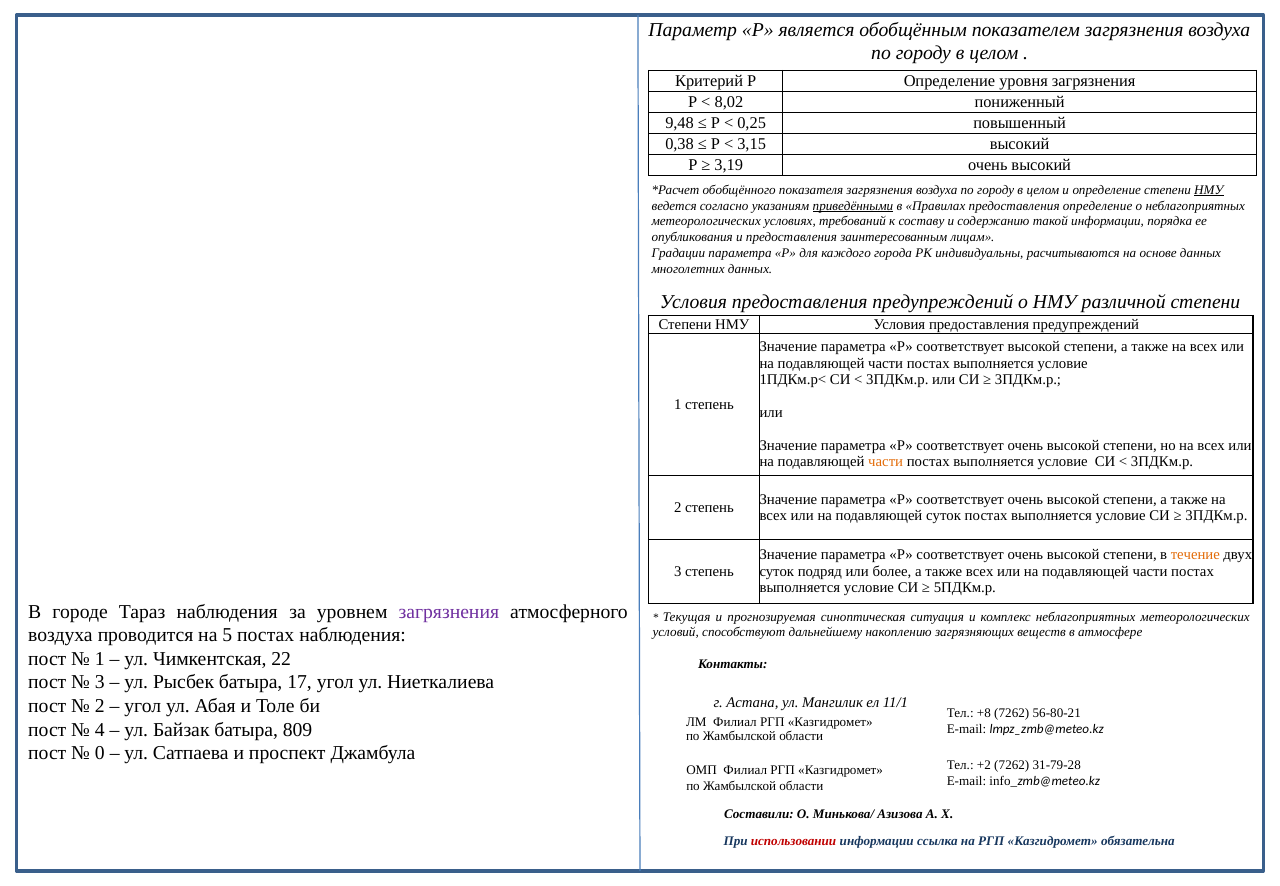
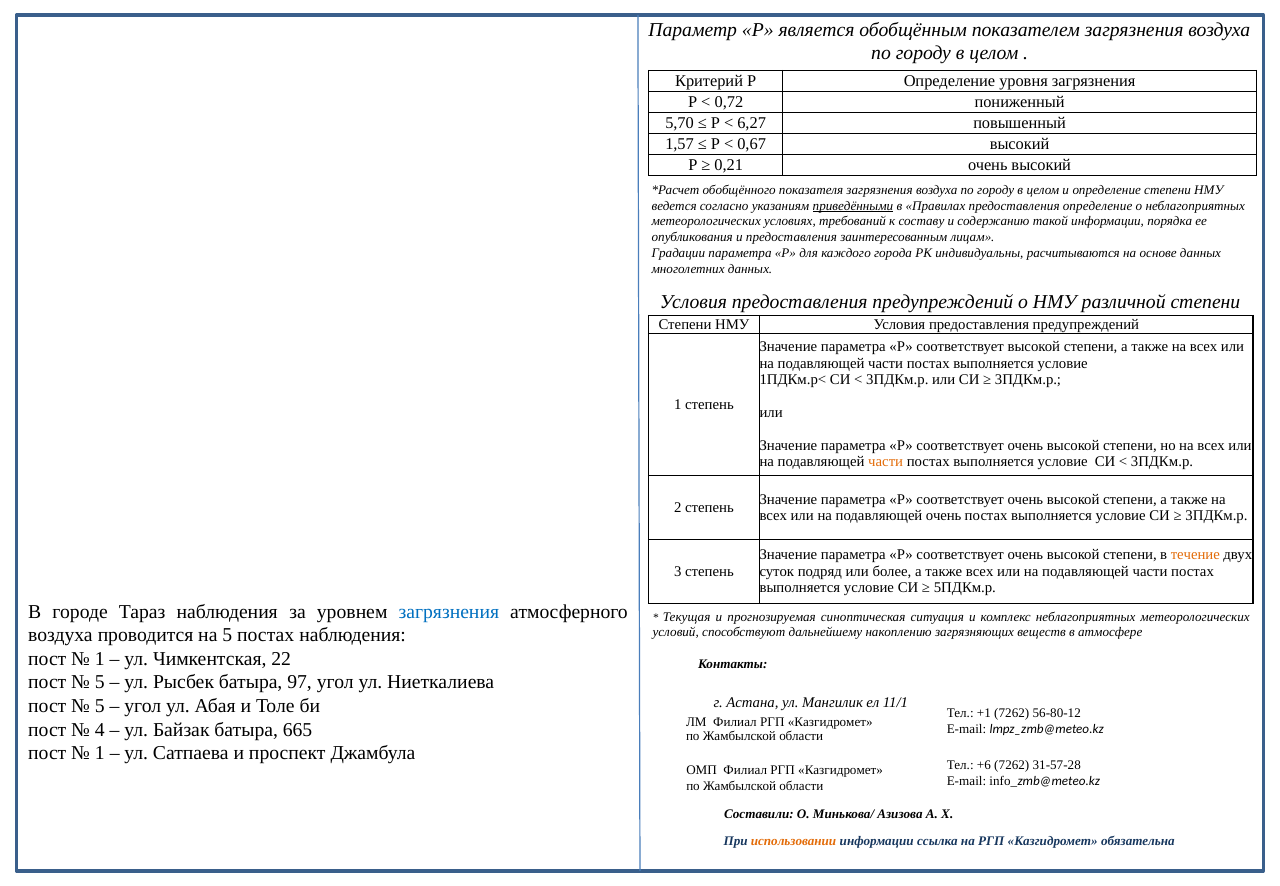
8,02: 8,02 -> 0,72 (729, 102)
9,48: 9,48 -> 5,70 (680, 123)
0,25: 0,25 -> 6,27 (752, 123)
0,38: 0,38 -> 1,57 (680, 144)
3,15: 3,15 -> 0,67 (752, 144)
3,19: 3,19 -> 0,21 (729, 165)
НМУ underline: present -> none (1209, 190)
подавляющей суток: суток -> очень (944, 516)
загрязнения colour: purple -> blue (449, 612)
3: 3 -> 5 (100, 683)
17: 17 -> 97 (300, 683)
2: 2 -> 5 (100, 706)
+8: +8 -> +1 (984, 714)
56-80-21: 56-80-21 -> 56-80-12 (1057, 714)
809: 809 -> 665 (298, 730)
0: 0 -> 1 (100, 753)
+2: +2 -> +6 (984, 766)
31-79-28: 31-79-28 -> 31-57-28 (1057, 766)
использовании colour: red -> orange (794, 842)
